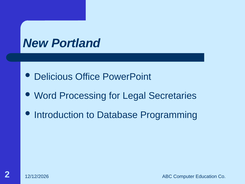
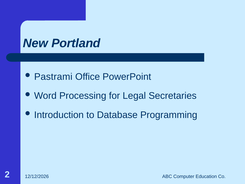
Delicious: Delicious -> Pastrami (53, 77)
